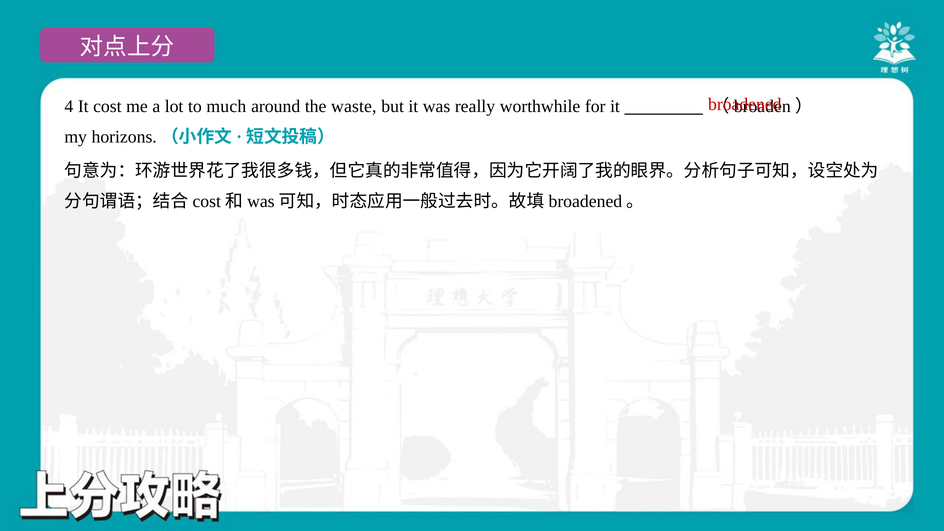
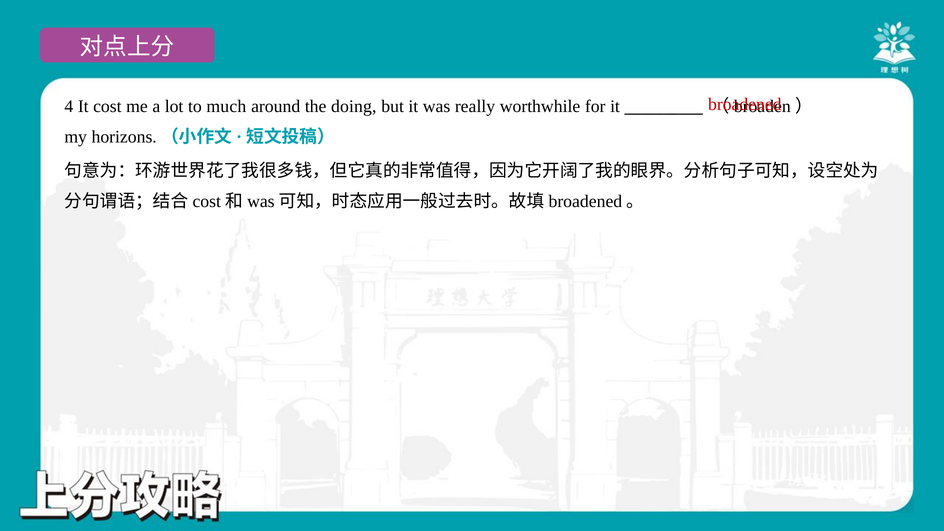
waste: waste -> doing (354, 107)
